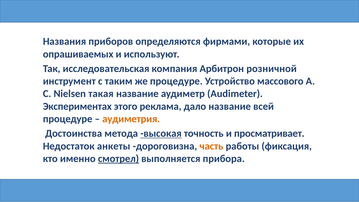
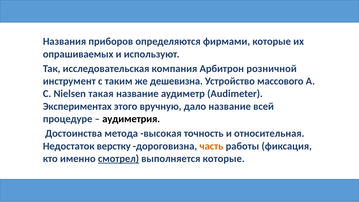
же процедуре: процедуре -> дешевизна (176, 81)
реклама: реклама -> вручную (161, 106)
аудиметрия colour: orange -> black (131, 119)
высокая underline: present -> none (161, 133)
просматривает: просматривает -> относительная (269, 133)
анкеты: анкеты -> верстку (114, 146)
выполняется прибора: прибора -> которые (224, 159)
